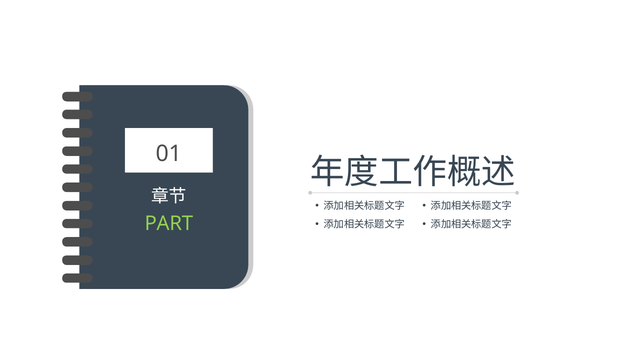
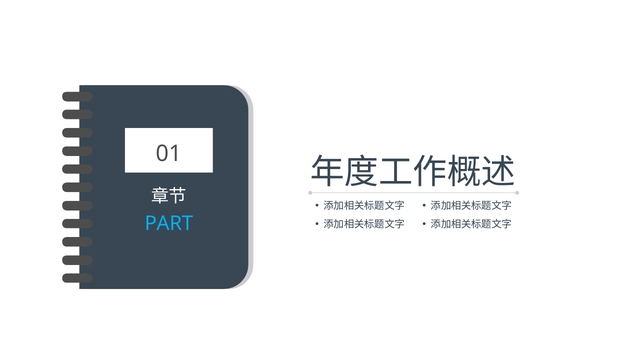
PART colour: light green -> light blue (169, 224)
